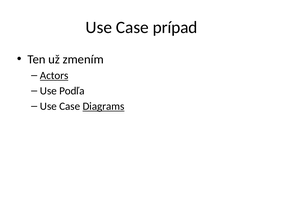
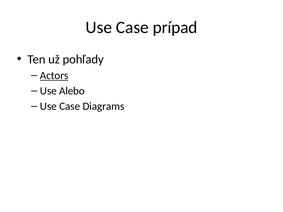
zmením: zmením -> pohľady (83, 59)
Podľa: Podľa -> Alebo (72, 91)
Diagrams underline: present -> none (103, 106)
